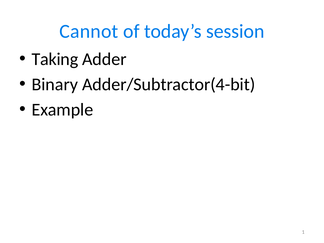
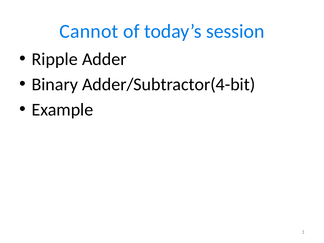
Taking: Taking -> Ripple (55, 59)
